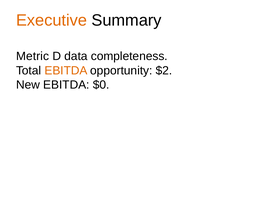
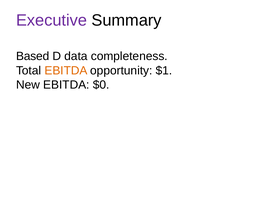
Executive colour: orange -> purple (52, 20)
Metric: Metric -> Based (33, 56)
$2: $2 -> $1 (164, 70)
